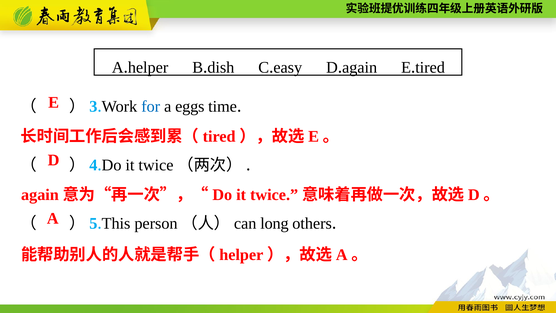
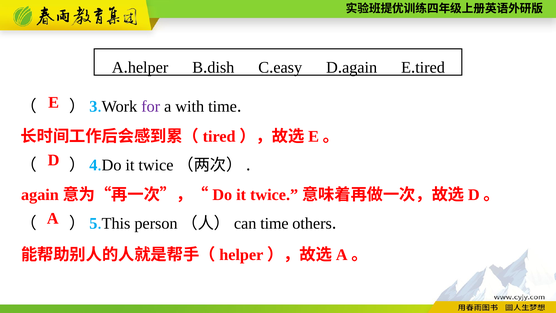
for colour: blue -> purple (151, 106)
eggs: eggs -> with (190, 106)
long: long -> time (274, 223)
